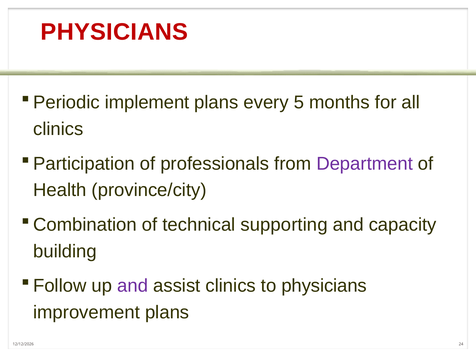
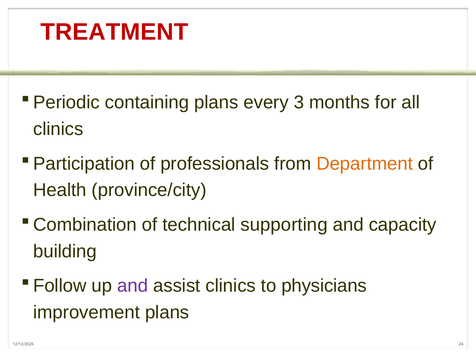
PHYSICIANS: PHYSICIANS -> TREATMENT (114, 32)
implement: implement -> containing (147, 102)
5: 5 -> 3 (299, 102)
Department colour: purple -> orange (365, 164)
